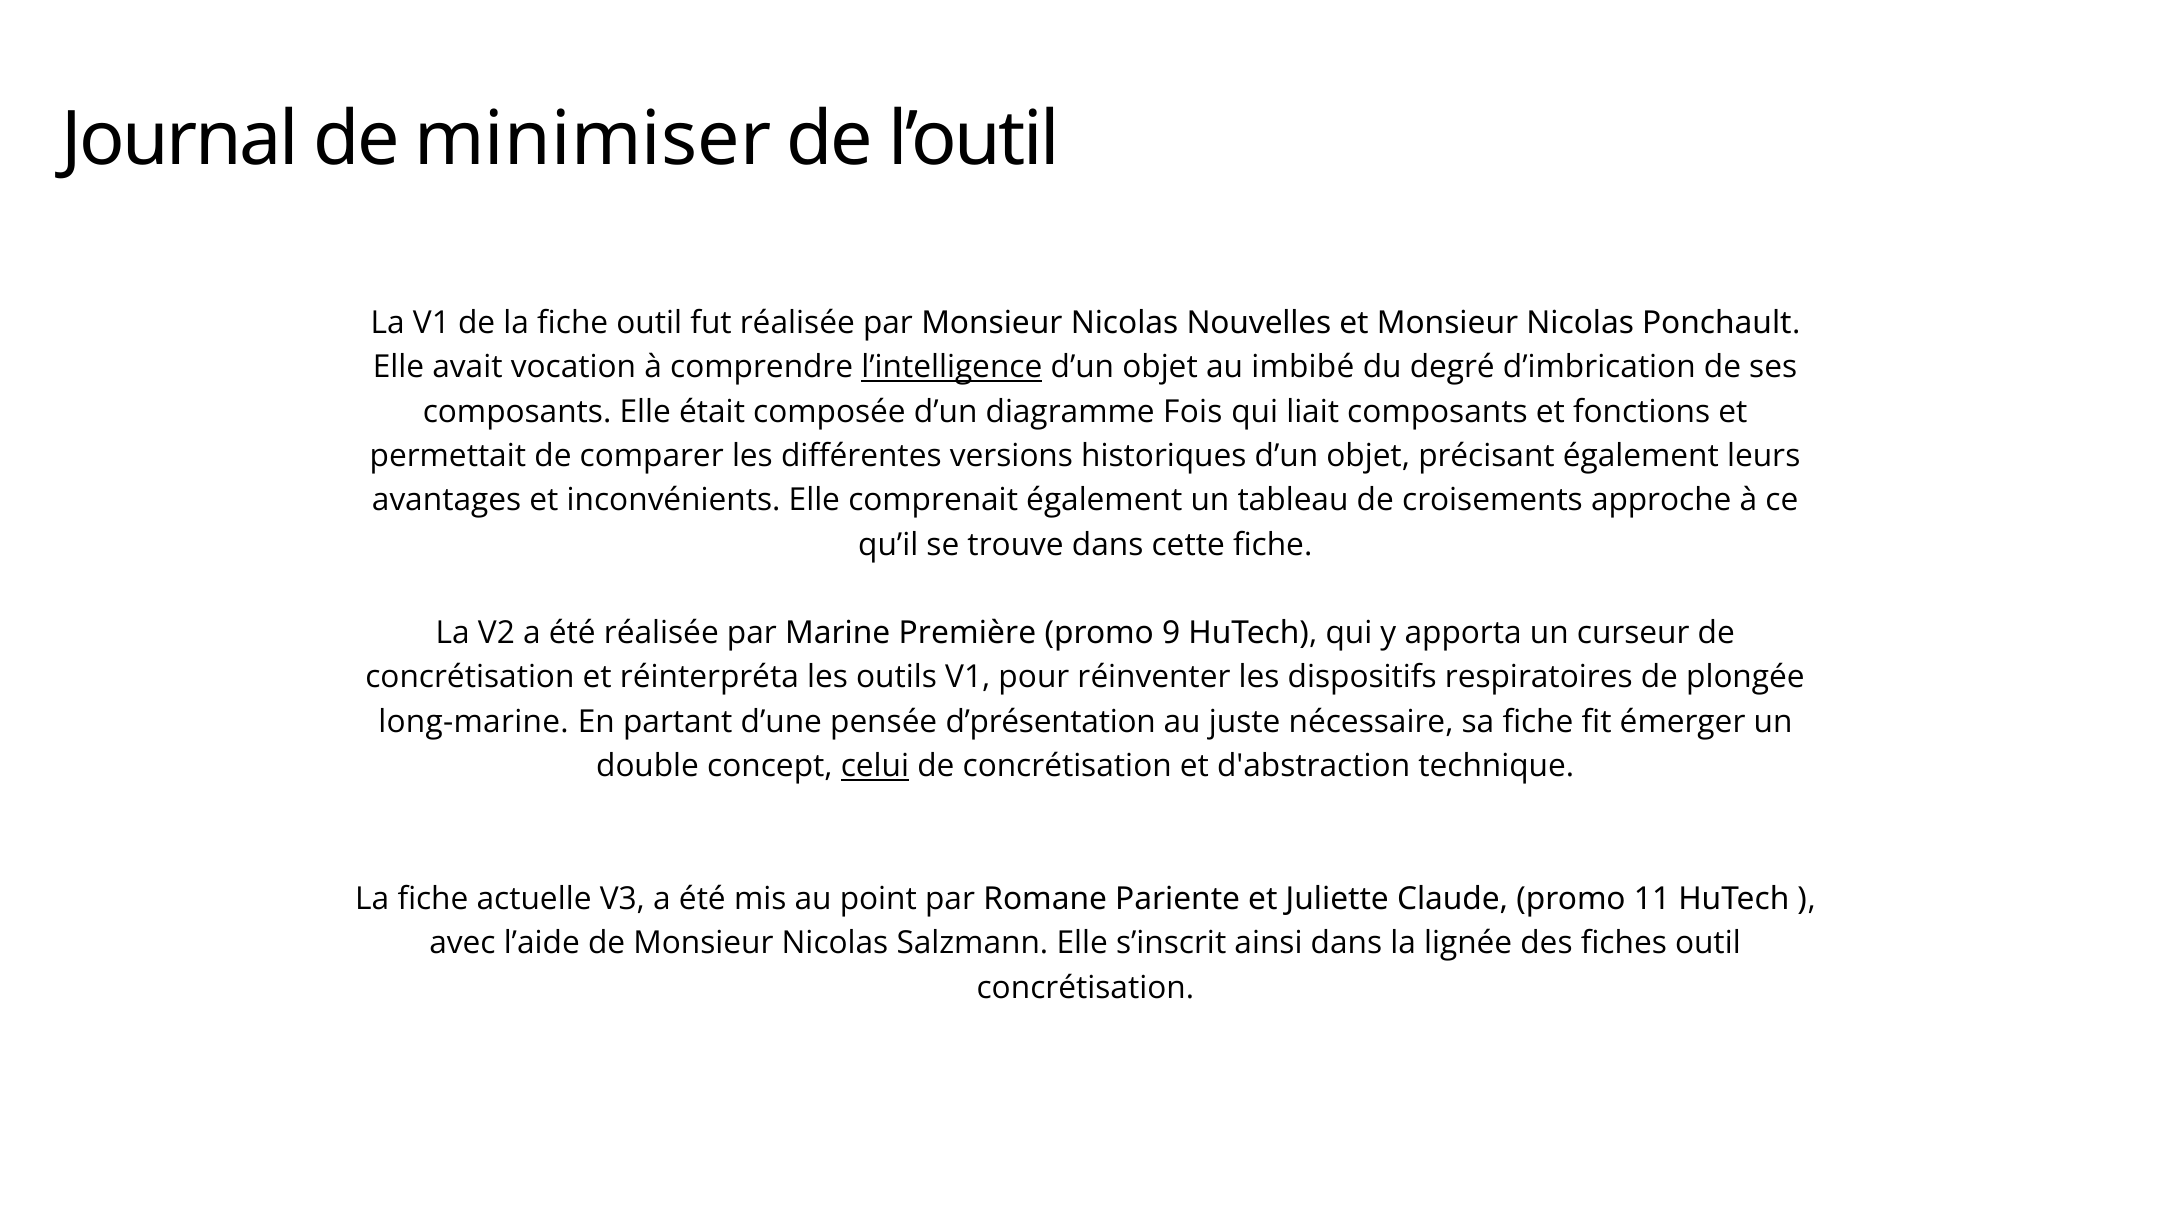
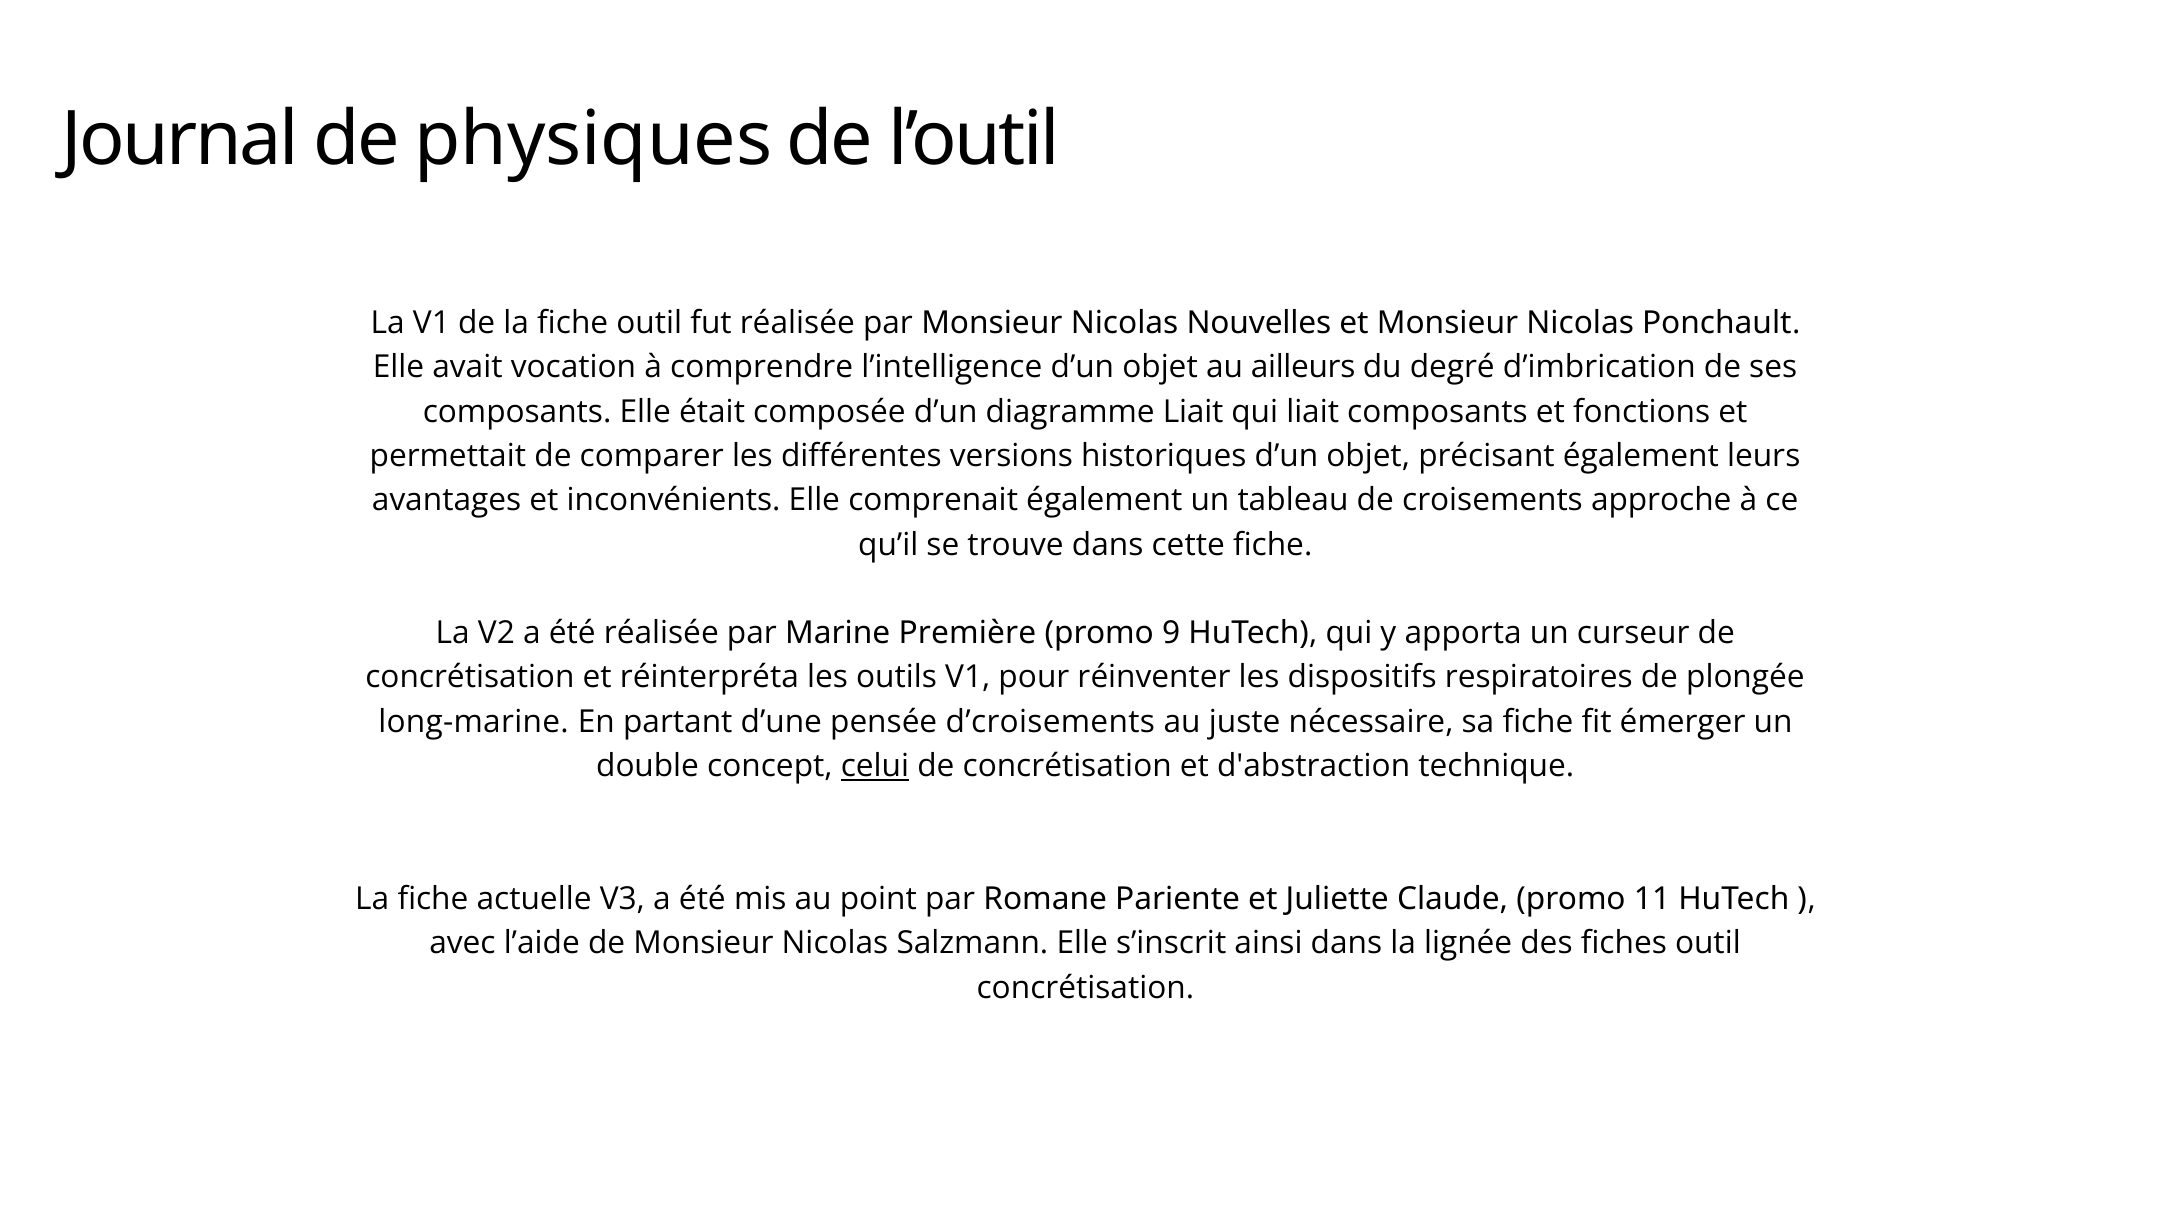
minimiser: minimiser -> physiques (593, 140)
l’intelligence underline: present -> none (952, 367)
imbibé: imbibé -> ailleurs (1303, 367)
diagramme Fois: Fois -> Liait (1193, 412)
d’présentation: d’présentation -> d’croisements (1050, 722)
